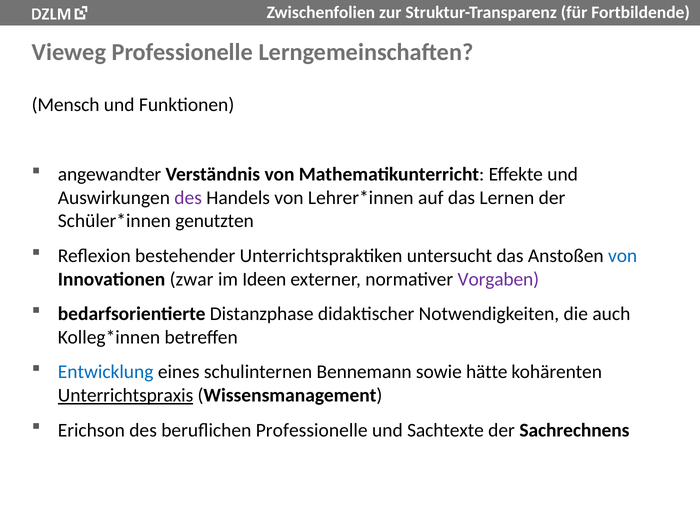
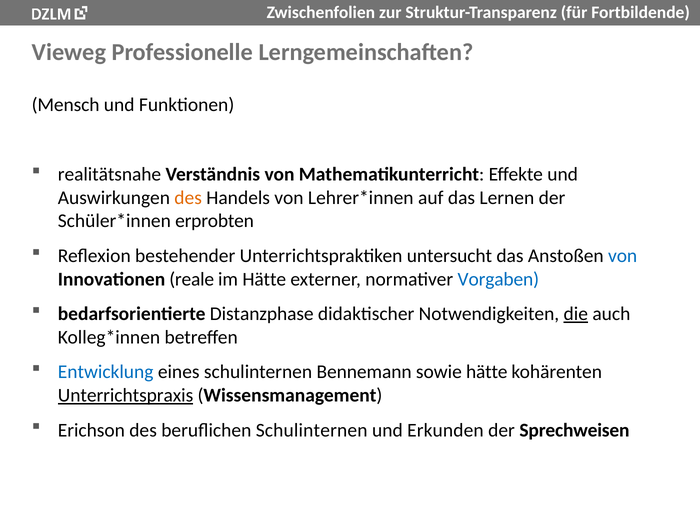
angewandter: angewandter -> realitätsnahe (109, 174)
des colour: purple -> orange (188, 198)
genutzten: genutzten -> erprobten (215, 221)
zwar: zwar -> reale (192, 279)
im Ideen: Ideen -> Hätte (264, 279)
Vorgaben colour: purple -> blue (498, 279)
die underline: none -> present (576, 314)
beruflichen Professionelle: Professionelle -> Schulinternen (312, 430)
Sachtexte: Sachtexte -> Erkunden (445, 430)
Sachrechnens: Sachrechnens -> Sprechweisen (574, 430)
